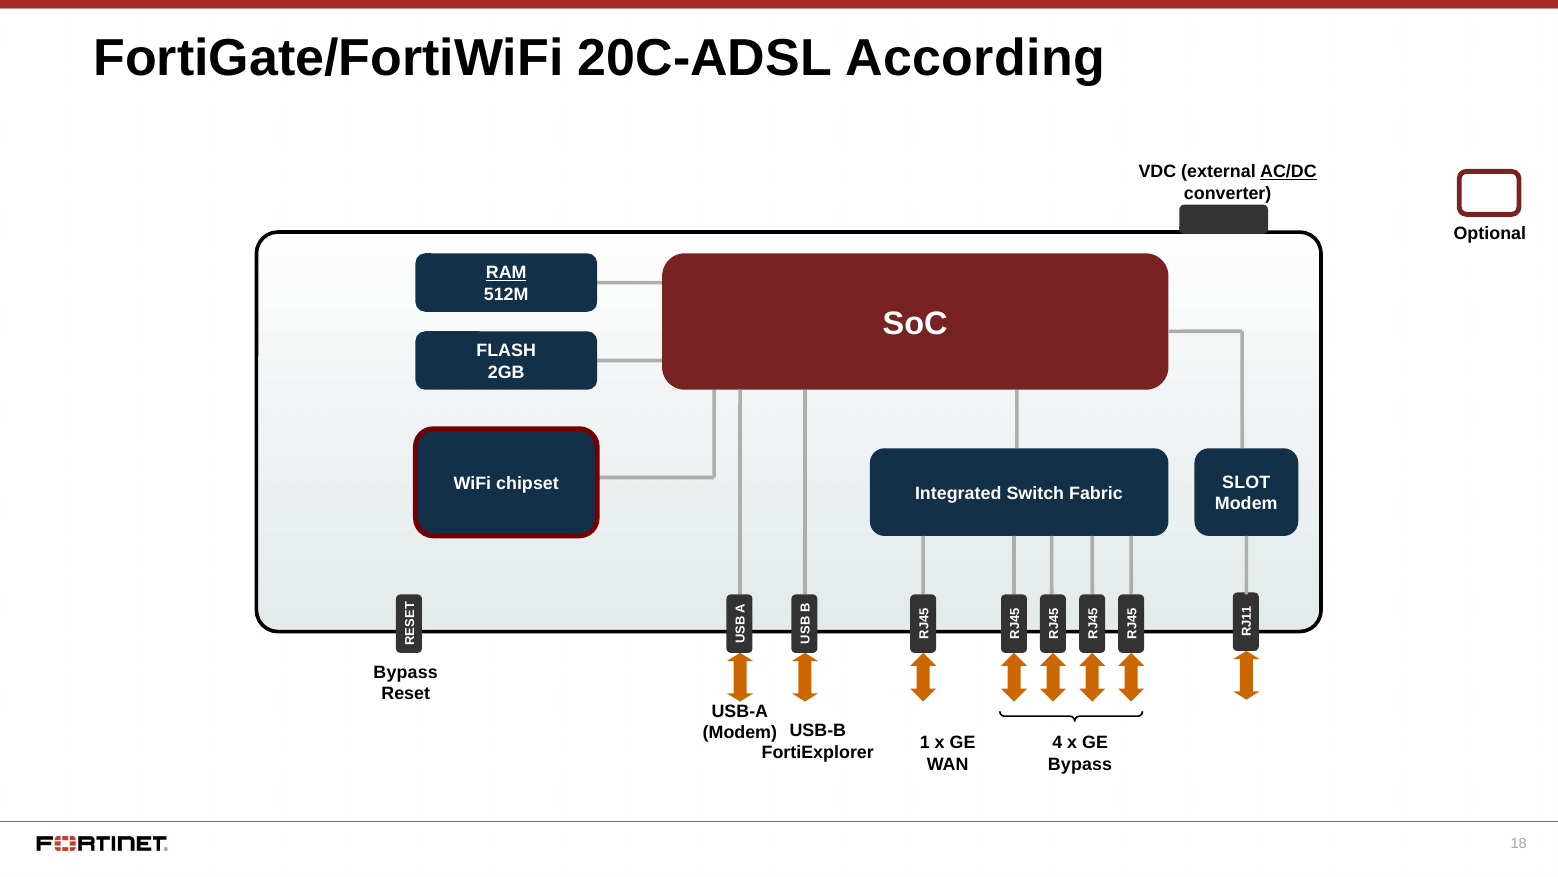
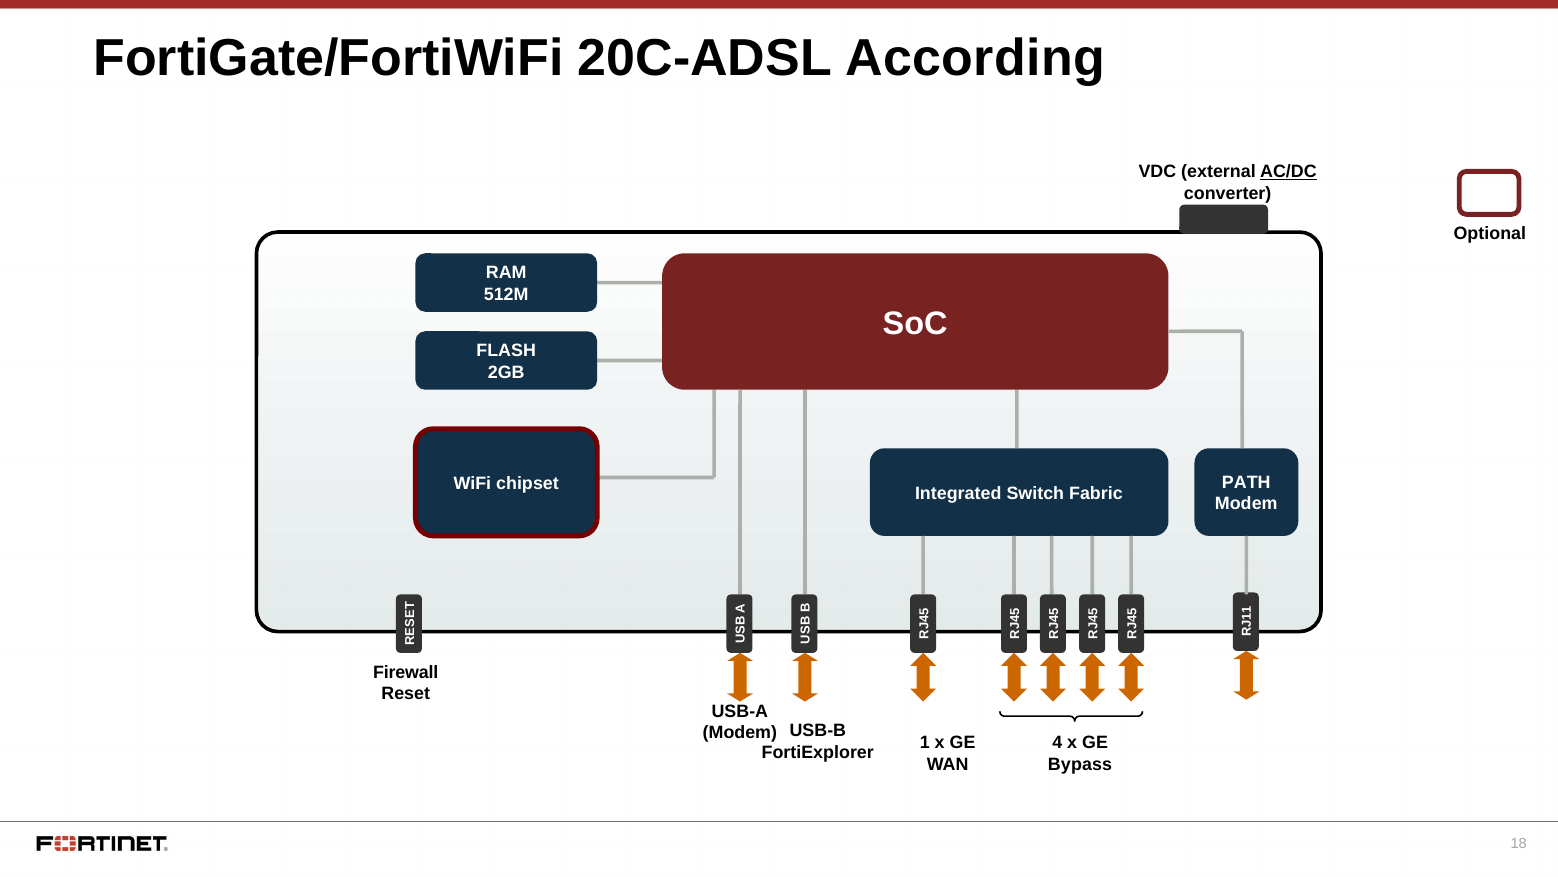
RAM underline: present -> none (506, 273)
SLOT: SLOT -> PATH (1246, 482)
Bypass: Bypass -> Firewall (406, 672)
